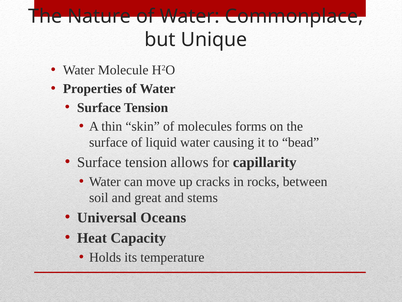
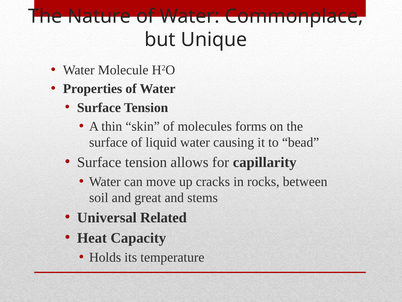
Oceans: Oceans -> Related (163, 217)
